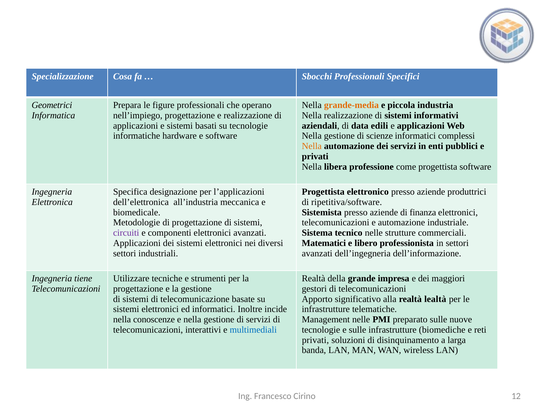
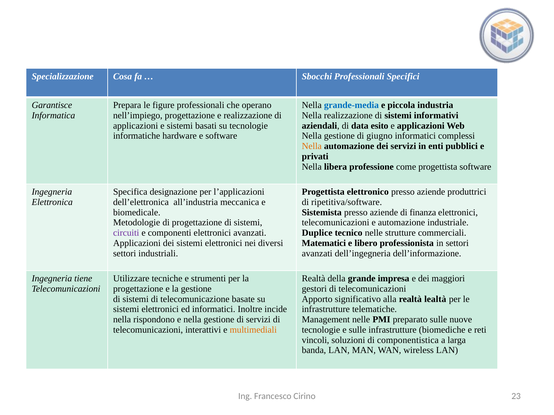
Geometrici: Geometrici -> Garantisce (52, 105)
grande-media colour: orange -> blue (351, 105)
edili: edili -> esito (380, 126)
scienze: scienze -> giugno (379, 136)
Sistema: Sistema -> Duplice (317, 233)
conoscenze: conoscenze -> rispondono (154, 320)
multimediali colour: blue -> orange (253, 330)
privati: privati -> vincoli (316, 340)
disinquinamento: disinquinamento -> componentistica (408, 340)
12: 12 -> 23 (516, 397)
